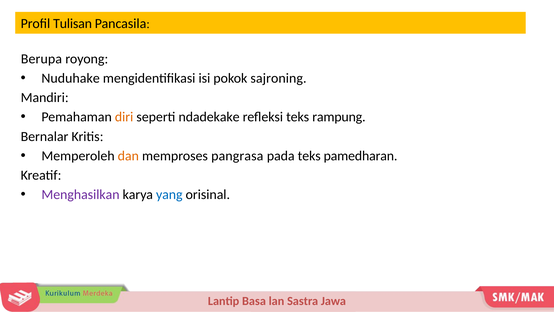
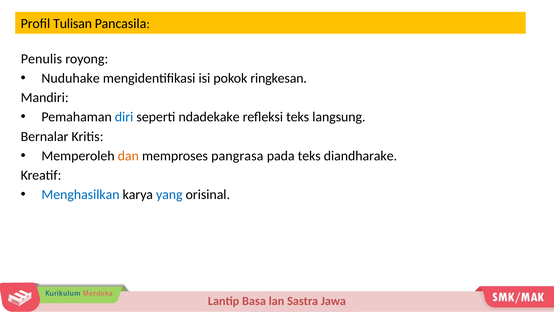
Berupa: Berupa -> Penulis (41, 59)
sajroning: sajroning -> ringkesan (279, 78)
diri colour: orange -> blue (124, 117)
rampung: rampung -> langsung (339, 117)
pamedharan: pamedharan -> diandharake (360, 156)
Menghasilkan colour: purple -> blue (81, 194)
